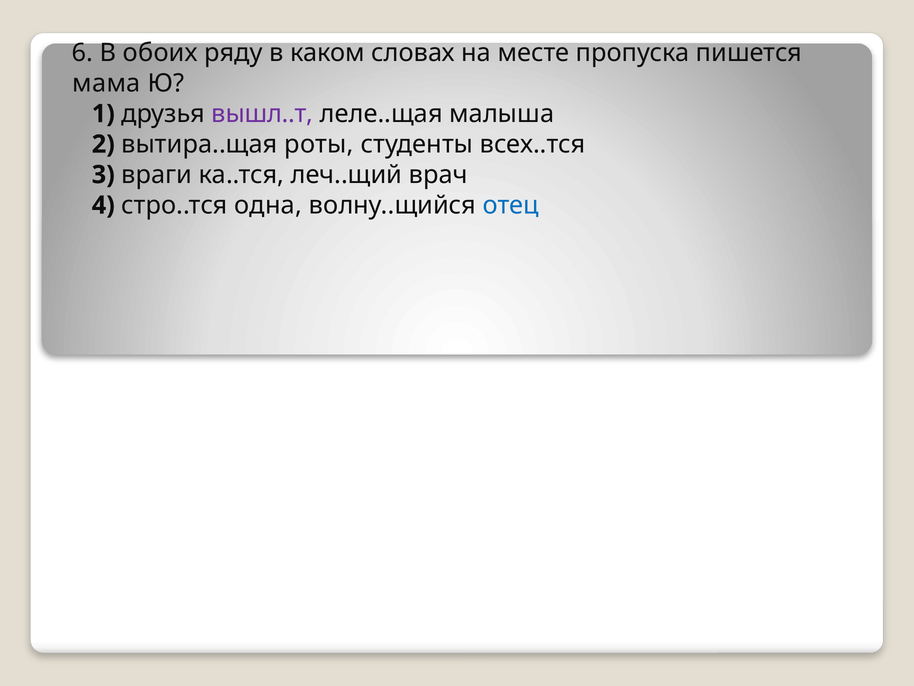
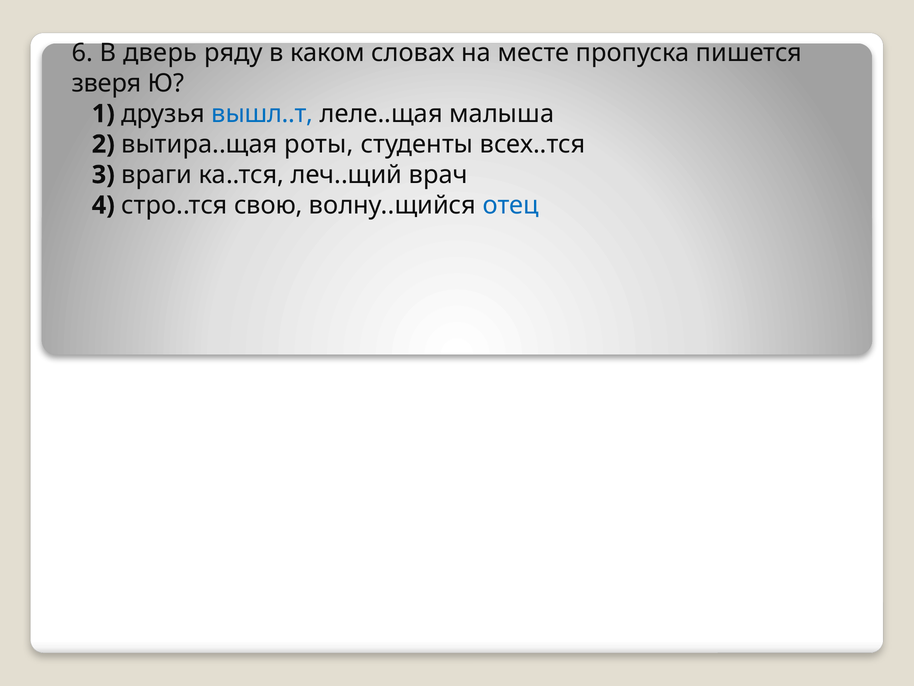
обоих: обоих -> дверь (160, 53)
мама: мама -> зверя (107, 83)
вышл..т colour: purple -> blue (262, 114)
одна: одна -> свою (268, 205)
